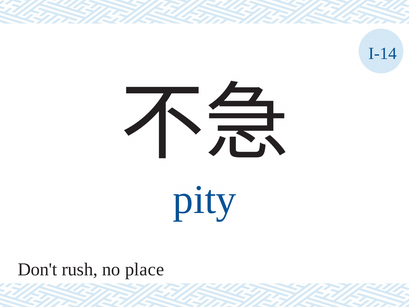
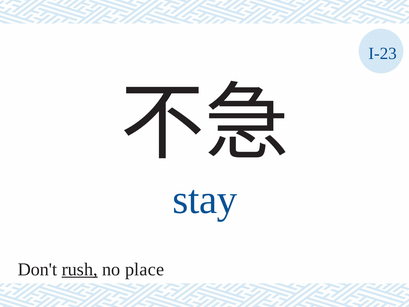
I-14: I-14 -> I-23 (383, 54)
pity: pity -> stay (205, 200)
rush underline: none -> present (80, 269)
